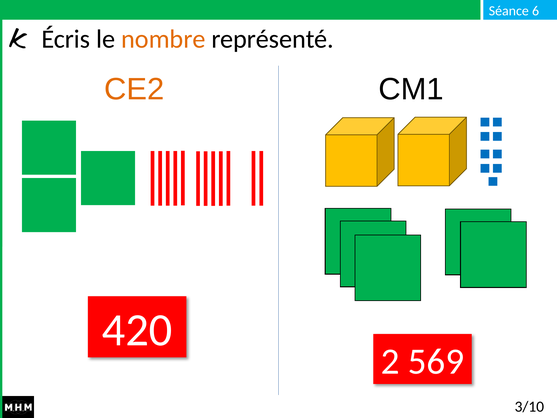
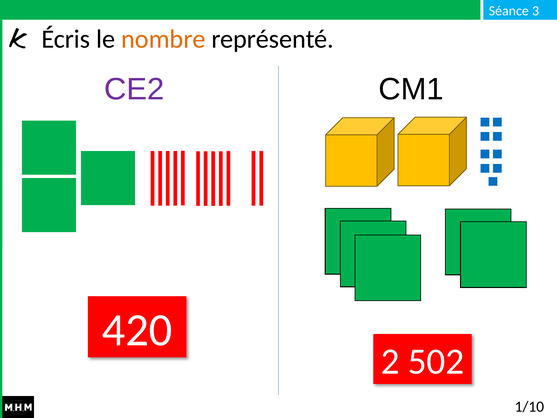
6: 6 -> 3 (536, 11)
CE2 colour: orange -> purple (134, 89)
569: 569 -> 502 (436, 361)
3/10: 3/10 -> 1/10 (529, 406)
